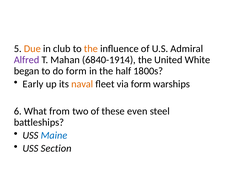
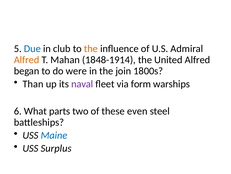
Due colour: orange -> blue (32, 48)
Alfred colour: purple -> orange (27, 60)
6840-1914: 6840-1914 -> 1848-1914 (109, 60)
United White: White -> Alfred (197, 60)
do form: form -> were (76, 71)
half: half -> join (123, 71)
Early: Early -> Than (33, 84)
naval colour: orange -> purple (82, 84)
from: from -> parts (60, 111)
Section: Section -> Surplus (56, 148)
